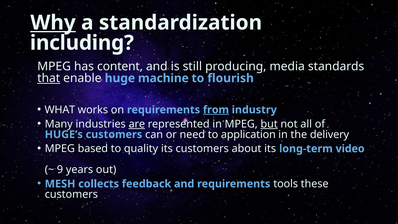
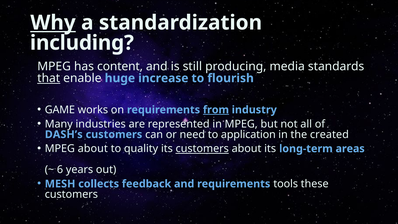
machine: machine -> increase (163, 78)
WHAT: WHAT -> GAME (60, 110)
are underline: present -> none (137, 124)
but underline: present -> none (269, 124)
HUGE’s: HUGE’s -> DASH’s (64, 134)
delivery: delivery -> created (329, 134)
MPEG based: based -> about (93, 149)
customers underline: none -> present (202, 149)
video: video -> areas (350, 149)
9: 9 -> 6 (60, 170)
